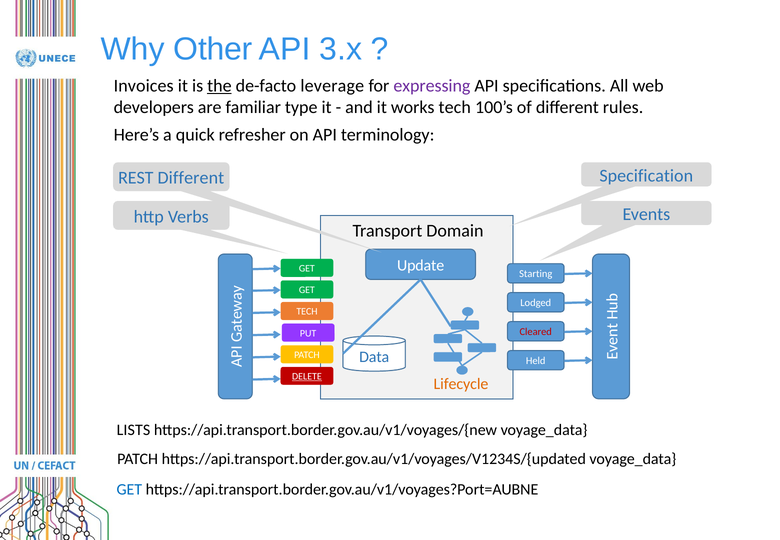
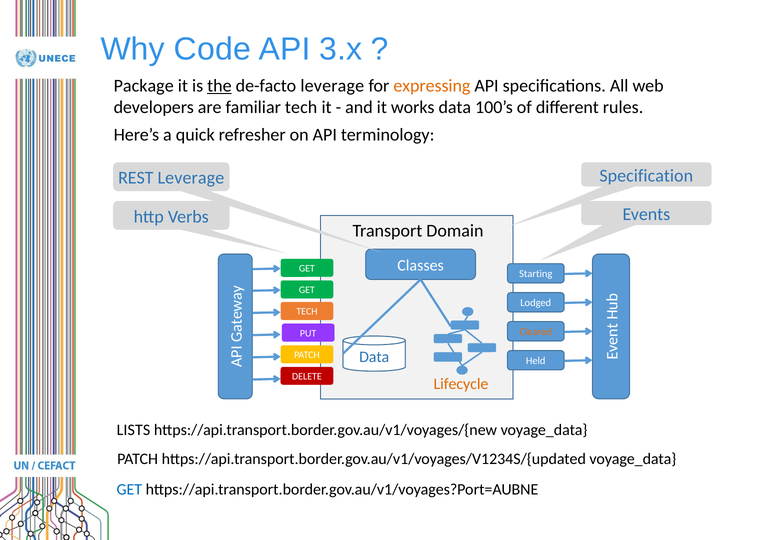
Other: Other -> Code (212, 49)
Invoices: Invoices -> Package (144, 86)
expressing colour: purple -> orange (432, 86)
familiar type: type -> tech (301, 107)
works tech: tech -> data (455, 107)
REST Different: Different -> Leverage (191, 178)
Update: Update -> Classes (421, 265)
Cleared colour: red -> orange (536, 332)
DELETE underline: present -> none (307, 377)
